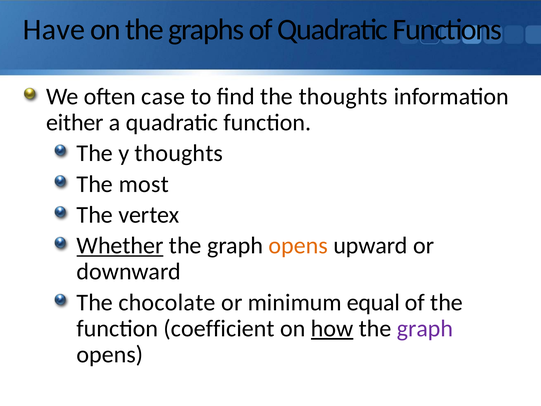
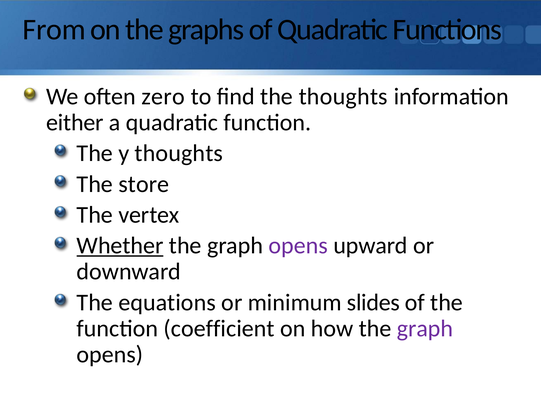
Have: Have -> From (54, 30)
case: case -> zero (163, 96)
most: most -> store (144, 184)
opens colour: orange -> purple (298, 246)
chocolate: chocolate -> equations (167, 302)
equal: equal -> slides (373, 302)
how underline: present -> none (332, 328)
